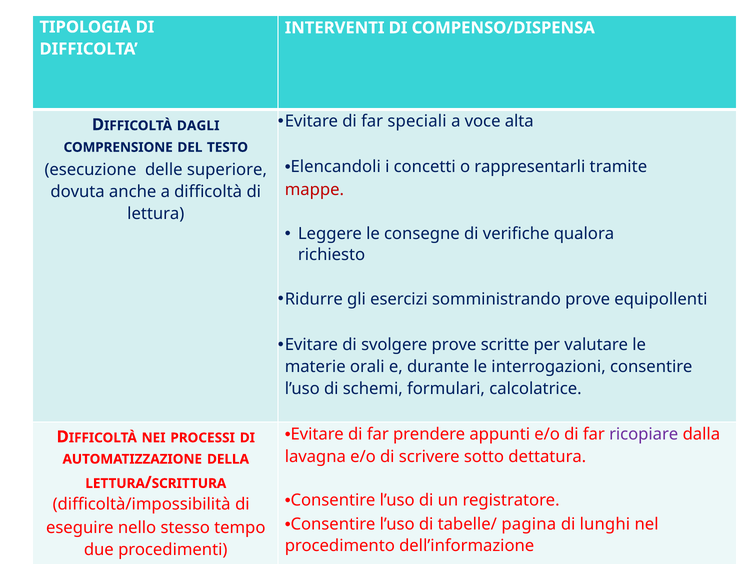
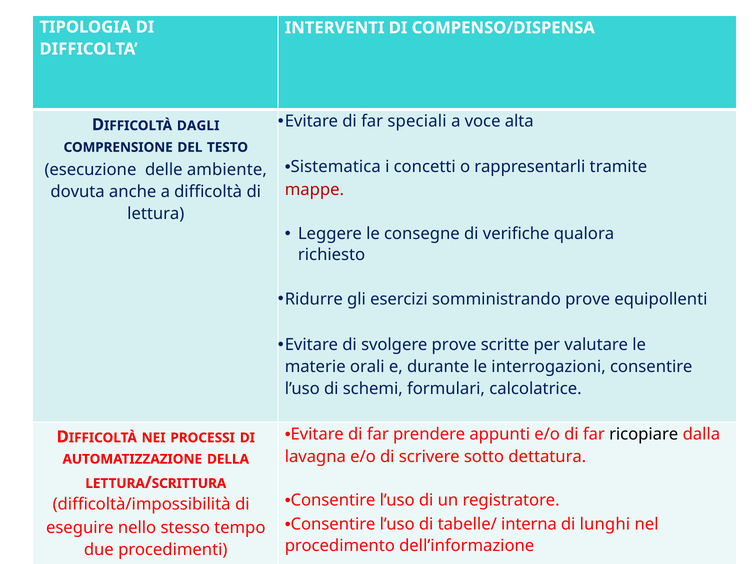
Elencandoli: Elencandoli -> Sistematica (336, 167)
superiore: superiore -> ambiente (227, 170)
ricopiare colour: purple -> black (644, 434)
pagina: pagina -> interna (529, 524)
